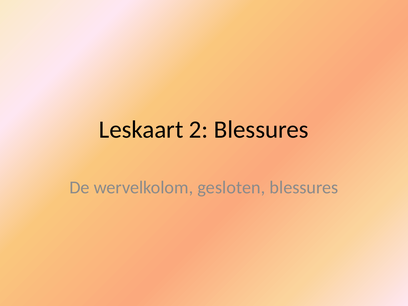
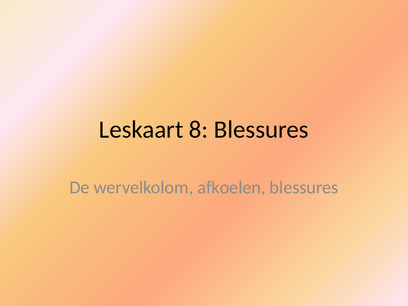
2: 2 -> 8 (199, 130)
gesloten: gesloten -> afkoelen (231, 188)
